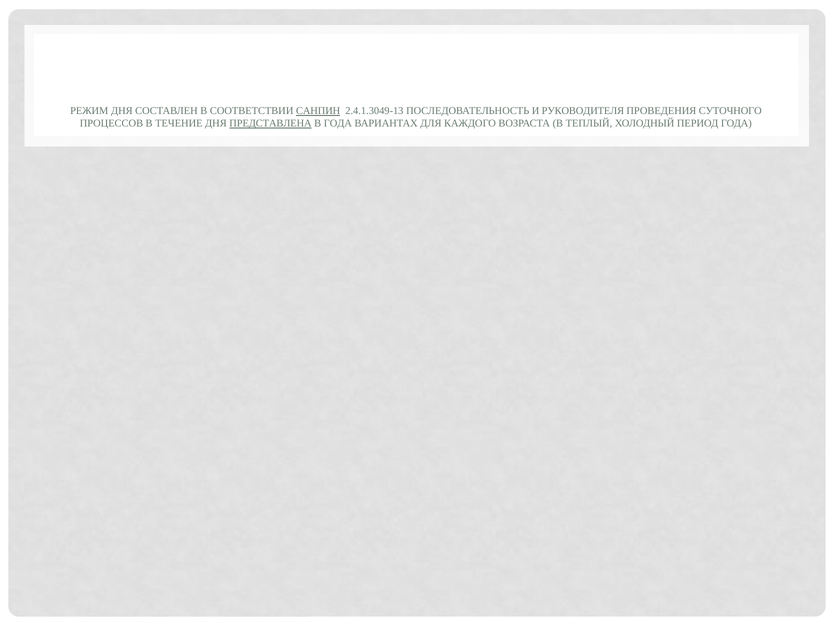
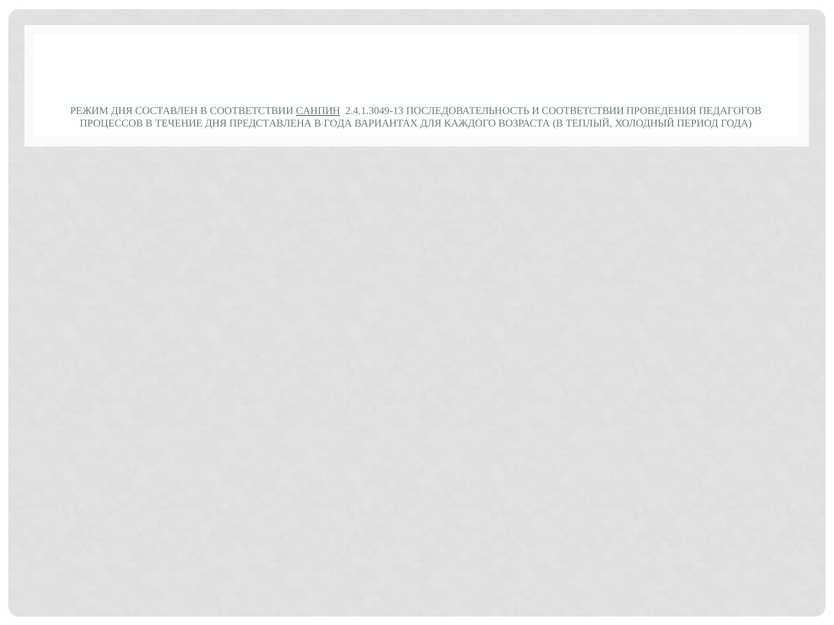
И РУКОВОДИТЕЛЯ: РУКОВОДИТЕЛЯ -> СООТВЕТСТВИИ (583, 111)
СУТОЧНОГО: СУТОЧНОГО -> ПЕДАГОГОВ (730, 111)
ПРЕДСТАВЛЕНА underline: present -> none (270, 124)
